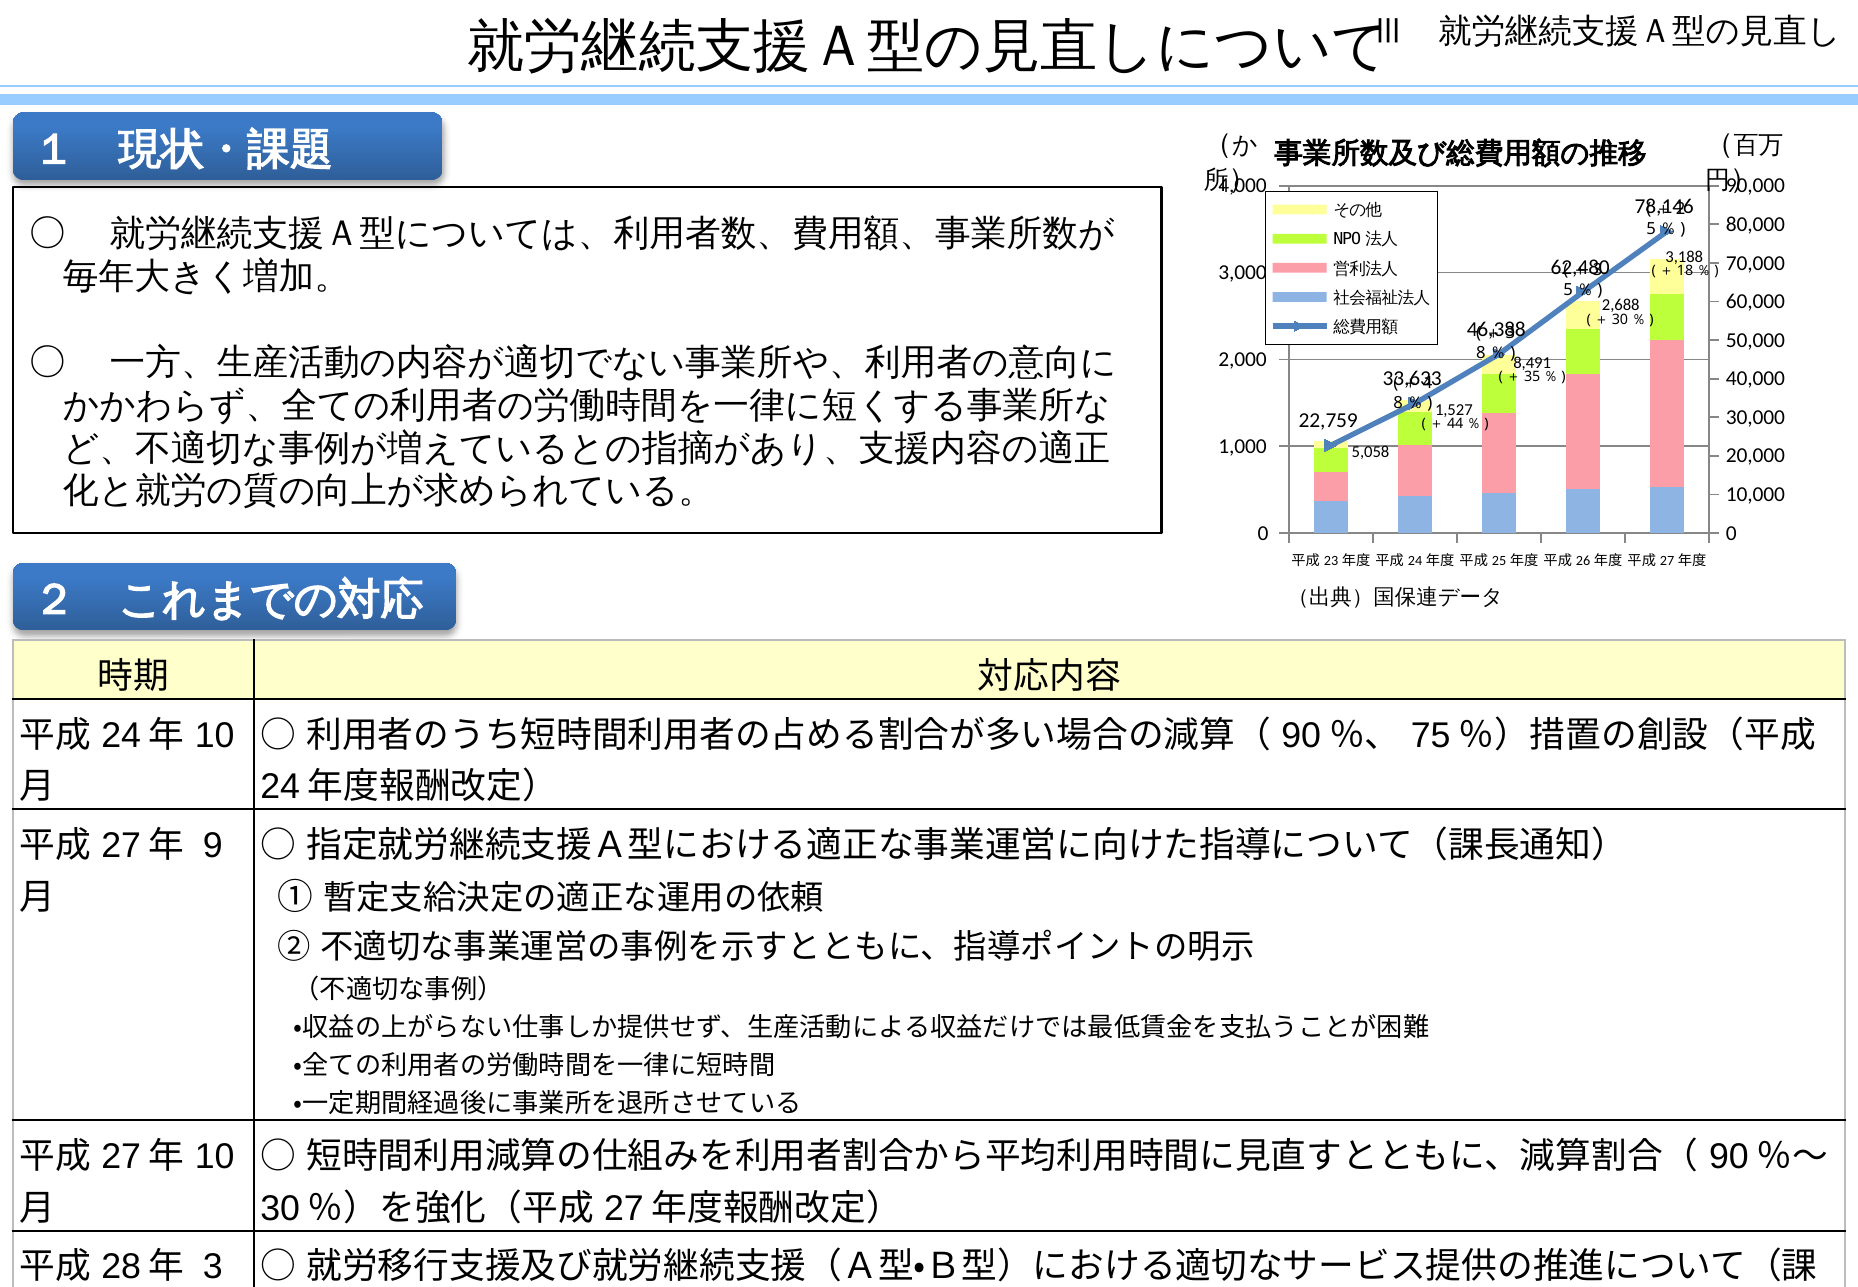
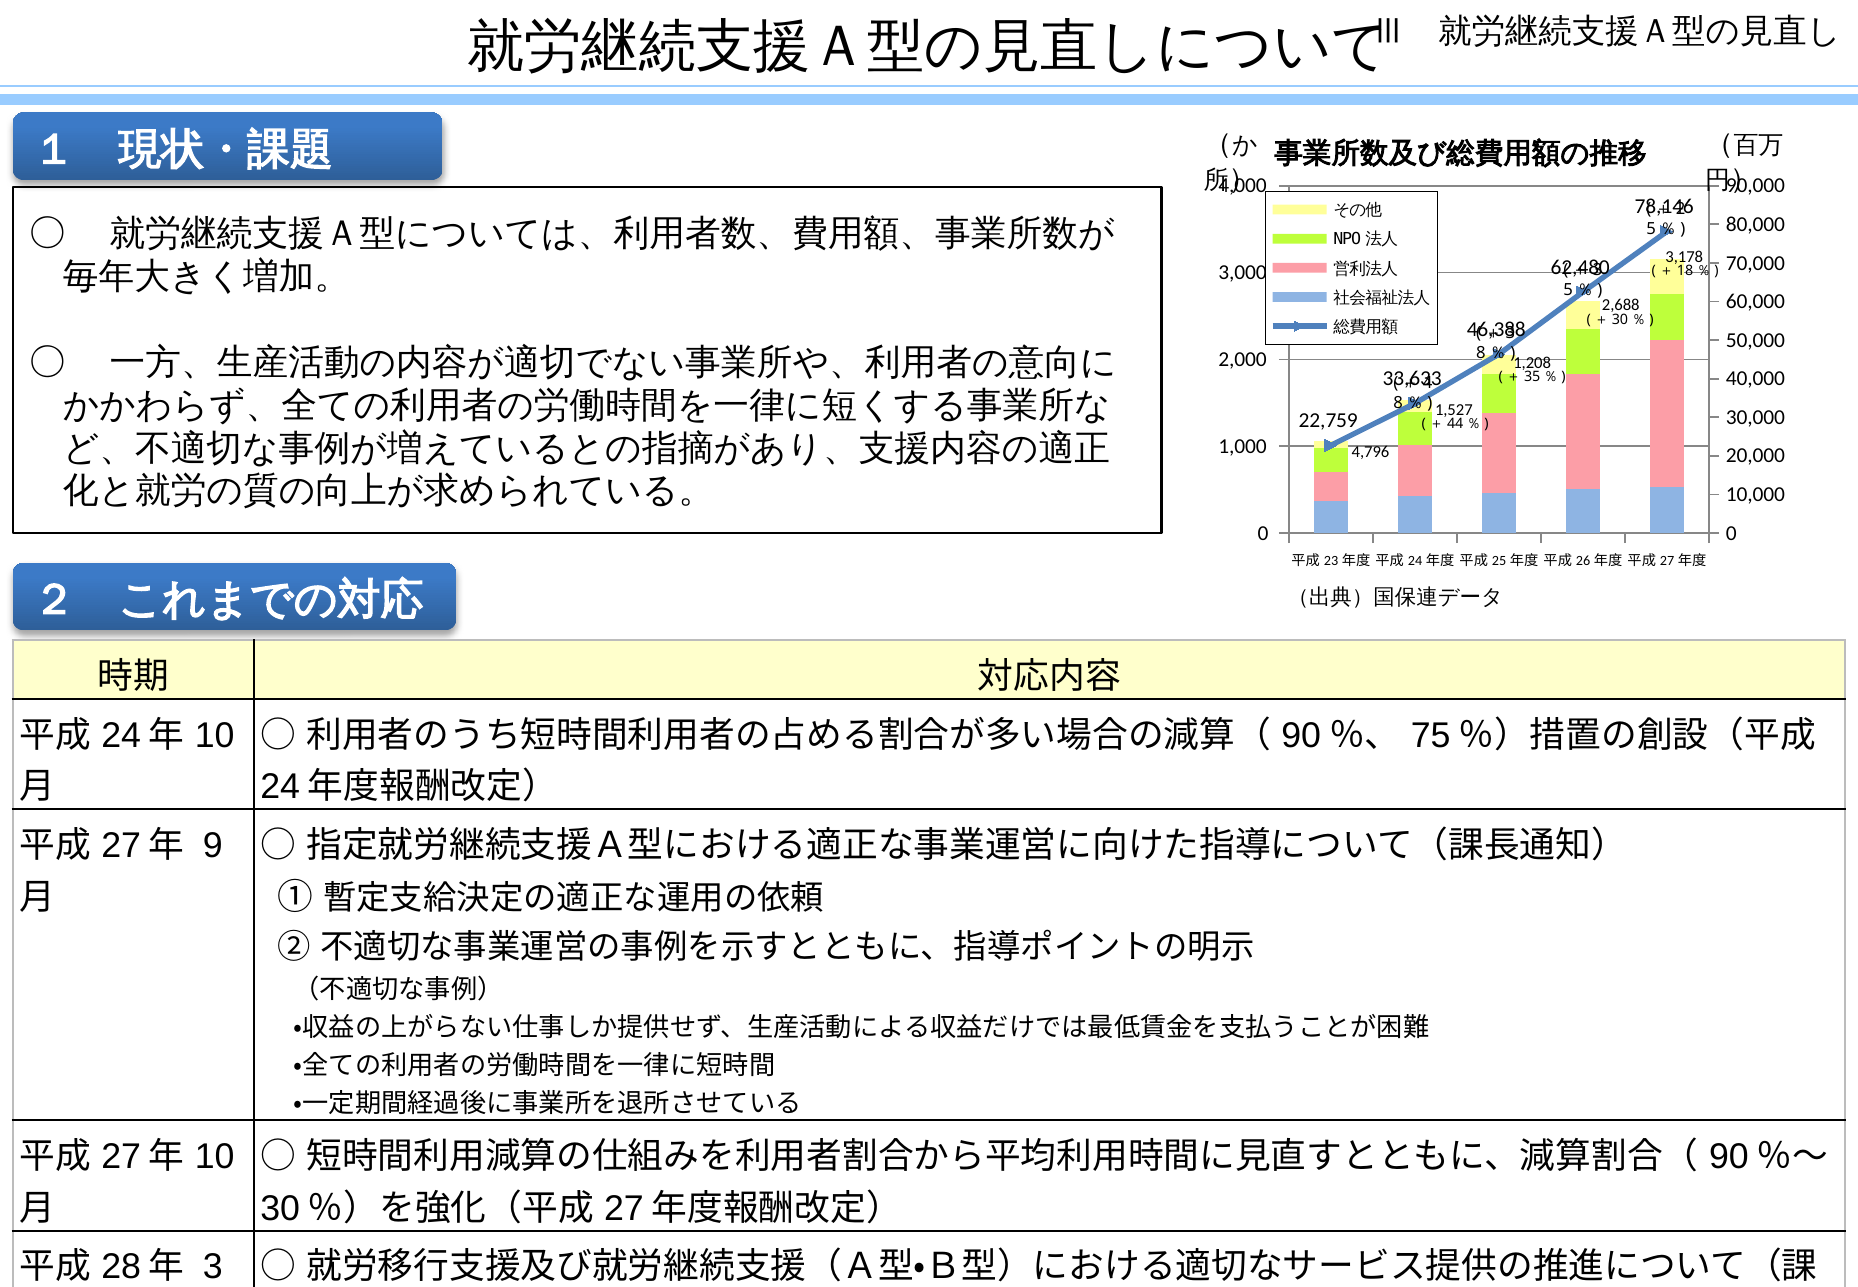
3,188: 3,188 -> 3,178 (1684, 256)
8,491: 8,491 -> 1,208 (1532, 362)
5,058: 5,058 -> 4,796 (1371, 452)
